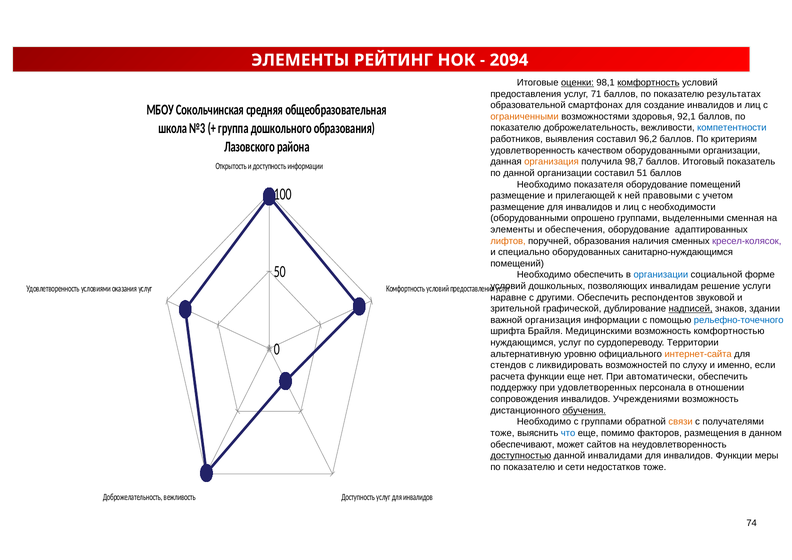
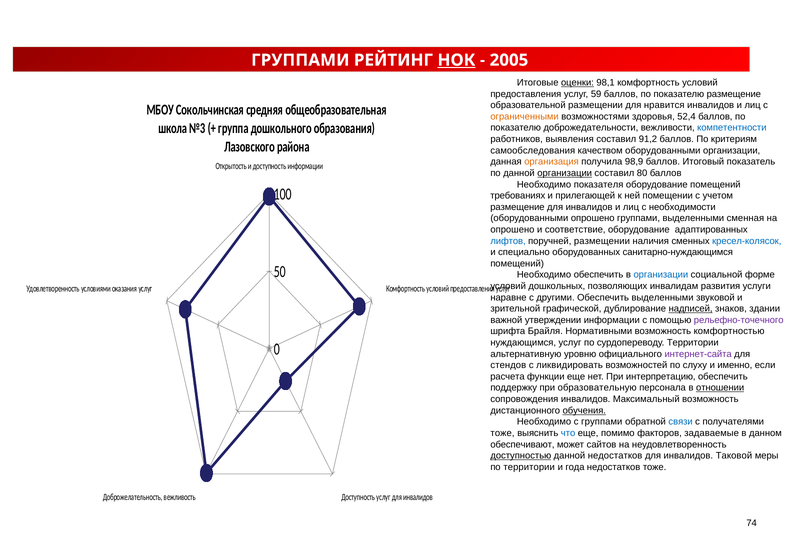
ЭЛЕМЕНТЫ: ЭЛЕМЕНТЫ -> ГРУППАМИ (300, 60)
НОК underline: none -> present (456, 60)
2094: 2094 -> 2005 (509, 60)
комфортность underline: present -> none (648, 83)
71: 71 -> 59 (596, 94)
показателю результатах: результатах -> размещение (734, 94)
образовательной смартфонах: смартфонах -> размещении (596, 105)
создание: создание -> нравится (664, 105)
92,1: 92,1 -> 52,4 (687, 117)
показателю доброжелательность: доброжелательность -> доброжедательности (591, 128)
96,2: 96,2 -> 91,2 (648, 139)
удовлетворенность: удовлетворенность -> самообследования (533, 151)
98,7: 98,7 -> 98,9 (634, 162)
организации underline: none -> present (565, 173)
51: 51 -> 80 (642, 173)
размещение: размещение -> требованиях (518, 196)
правовыми: правовыми -> помещении (668, 196)
элементы: элементы -> опрошено (512, 230)
обеспечения: обеспечения -> соответствие (575, 230)
лифтов colour: orange -> blue (508, 241)
поручней образования: образования -> размещении (602, 241)
кресел-колясок colour: purple -> blue (747, 241)
решение: решение -> развития (721, 286)
Обеспечить респондентов: респондентов -> выделенными (663, 297)
важной организация: организация -> утверждении (553, 320)
рельефно-точечного colour: blue -> purple (739, 320)
Медицинскими: Медицинскими -> Нормативными (599, 331)
интернет-сайта colour: orange -> purple (698, 354)
автоматически: автоматически -> интерпретацию (661, 377)
удовлетворенных: удовлетворенных -> образовательную (597, 388)
отношении underline: none -> present (720, 388)
Учреждениями: Учреждениями -> Максимальный (646, 399)
связи colour: orange -> blue (681, 422)
размещения: размещения -> задаваемые (712, 433)
данной инвалидами: инвалидами -> недостатков (615, 456)
инвалидов Функции: Функции -> Таковой (734, 456)
показателю: показателю -> территории (529, 467)
сети: сети -> года (575, 467)
